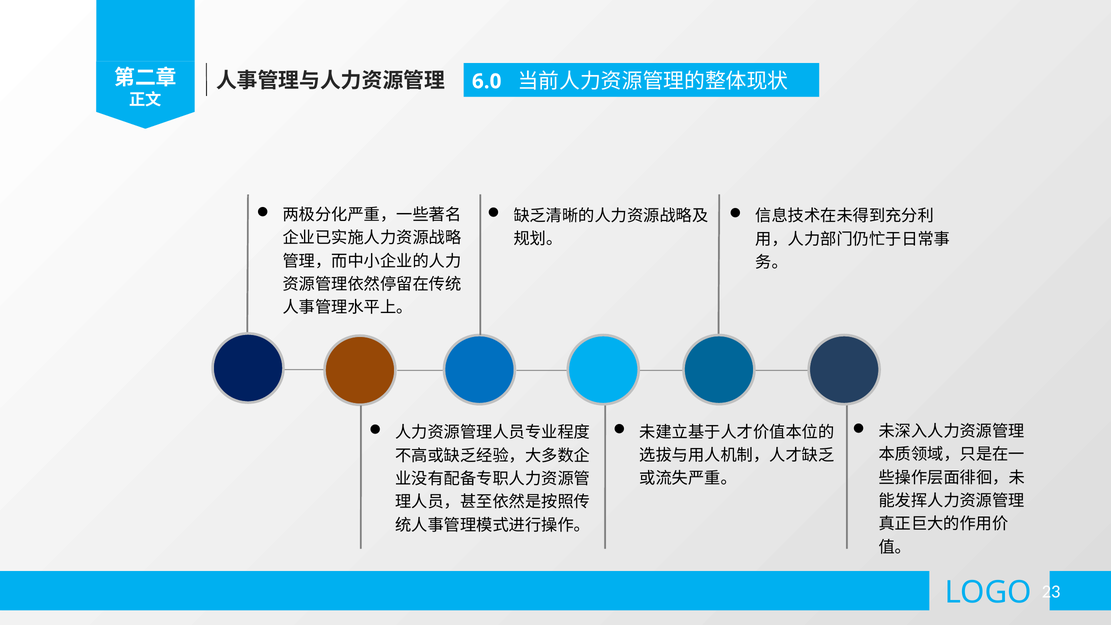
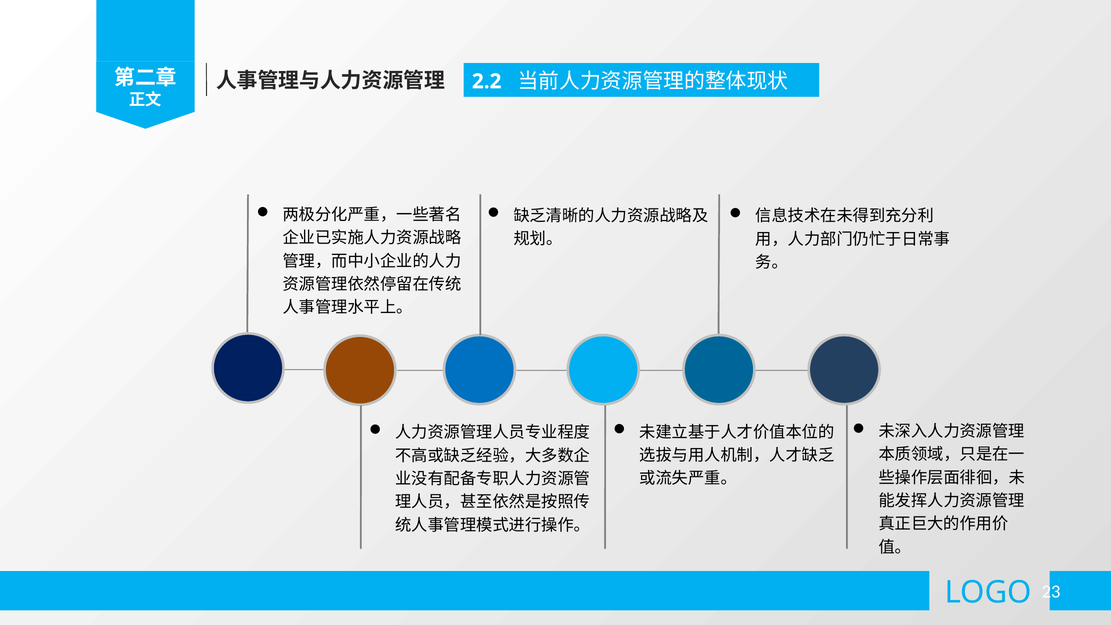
6.0: 6.0 -> 2.2 (487, 81)
